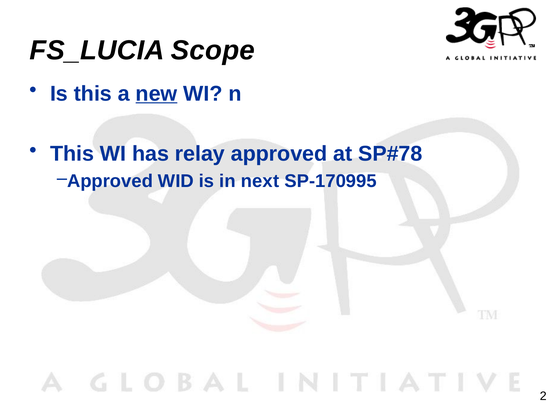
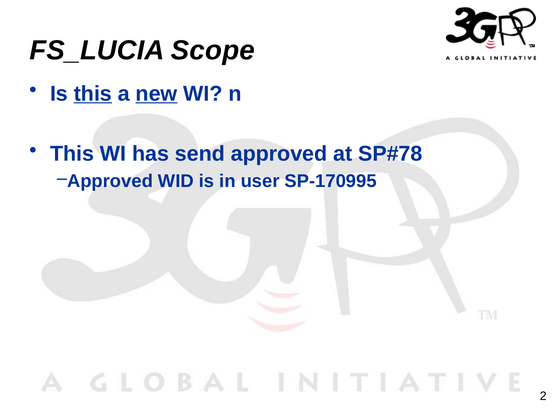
this underline: none -> present (93, 94)
relay: relay -> send (200, 154)
next: next -> user (260, 181)
